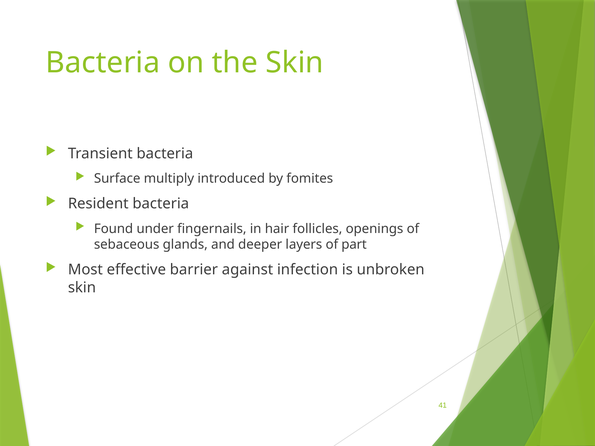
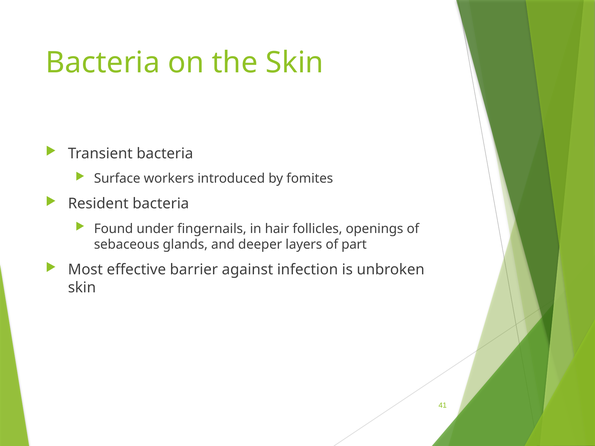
multiply: multiply -> workers (169, 179)
